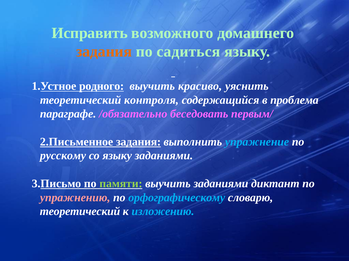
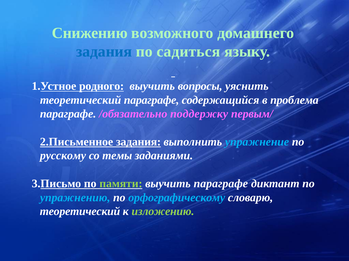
Исправить: Исправить -> Снижению (90, 33)
задания colour: orange -> blue (104, 52)
красиво: красиво -> вопросы (200, 86)
теоретический контроля: контроля -> параграфе (152, 100)
беседовать: беседовать -> поддержку (199, 114)
со языку: языку -> темы (117, 156)
выучить заданиями: заданиями -> параграфе (221, 184)
упражнению colour: pink -> light blue (75, 198)
изложению colour: light blue -> light green (163, 212)
